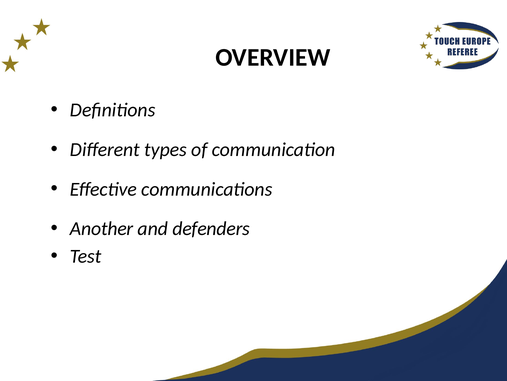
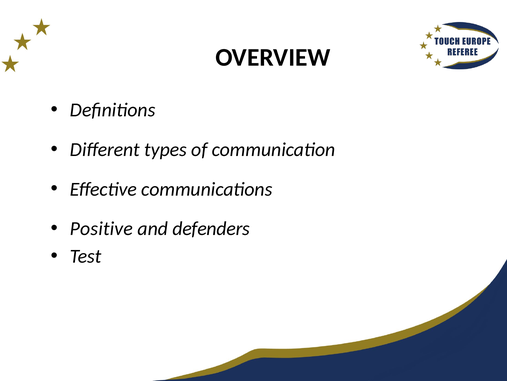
Another: Another -> Positive (101, 228)
